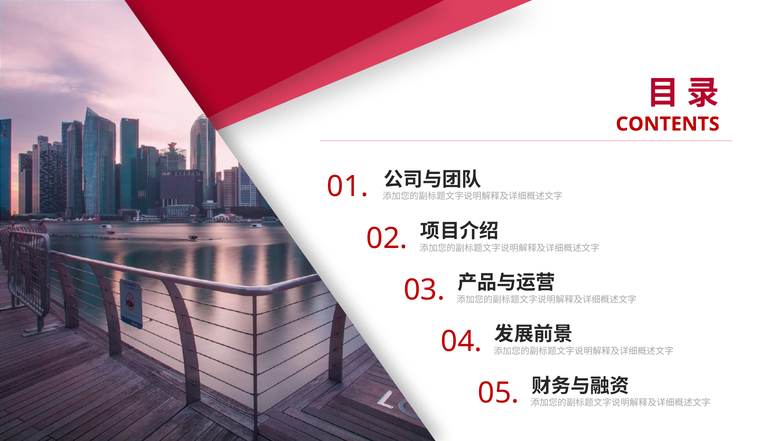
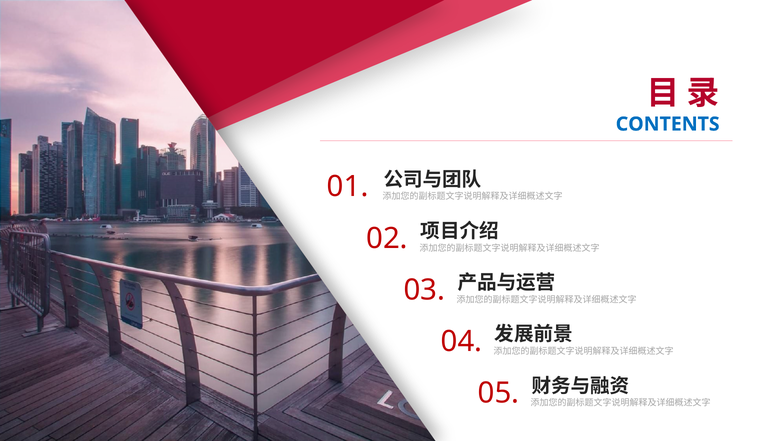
CONTENTS colour: red -> blue (668, 124)
